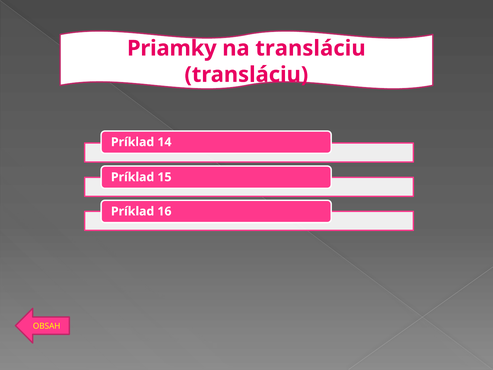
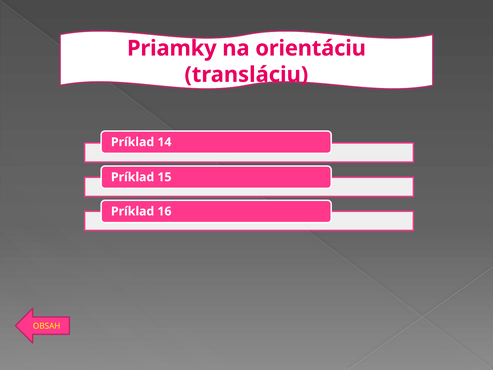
na transláciu: transláciu -> orientáciu (311, 48)
